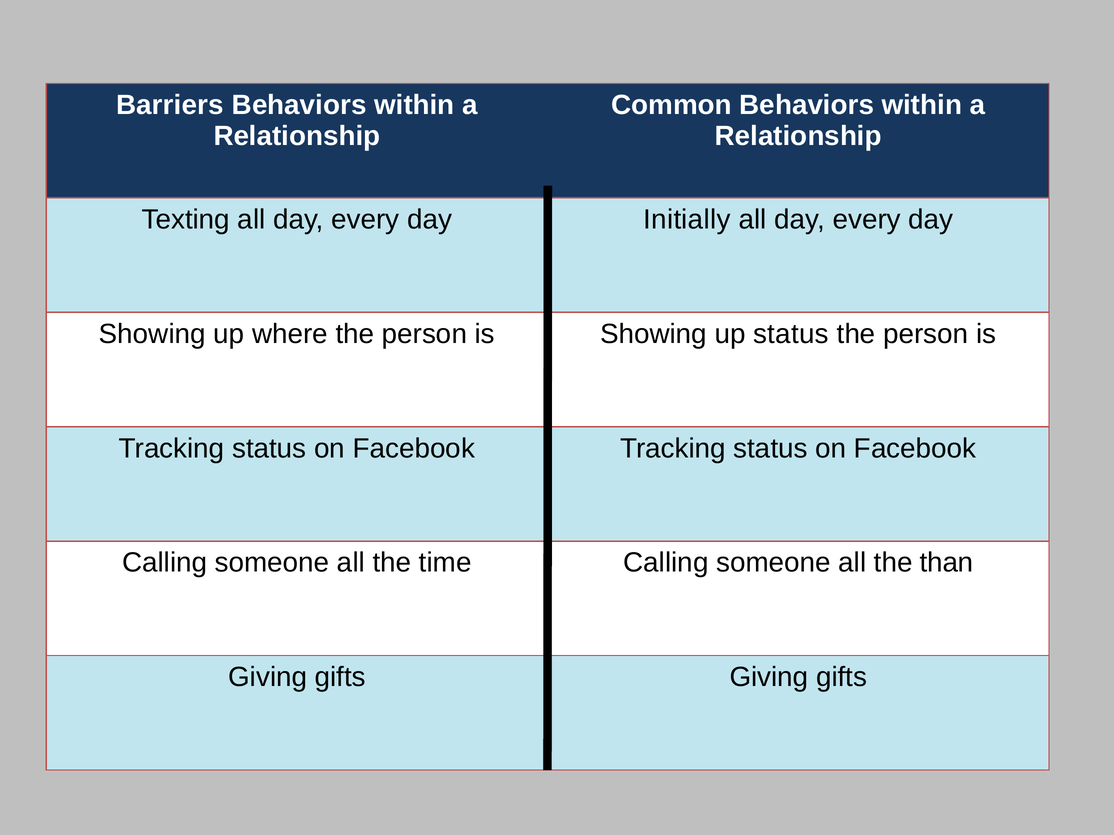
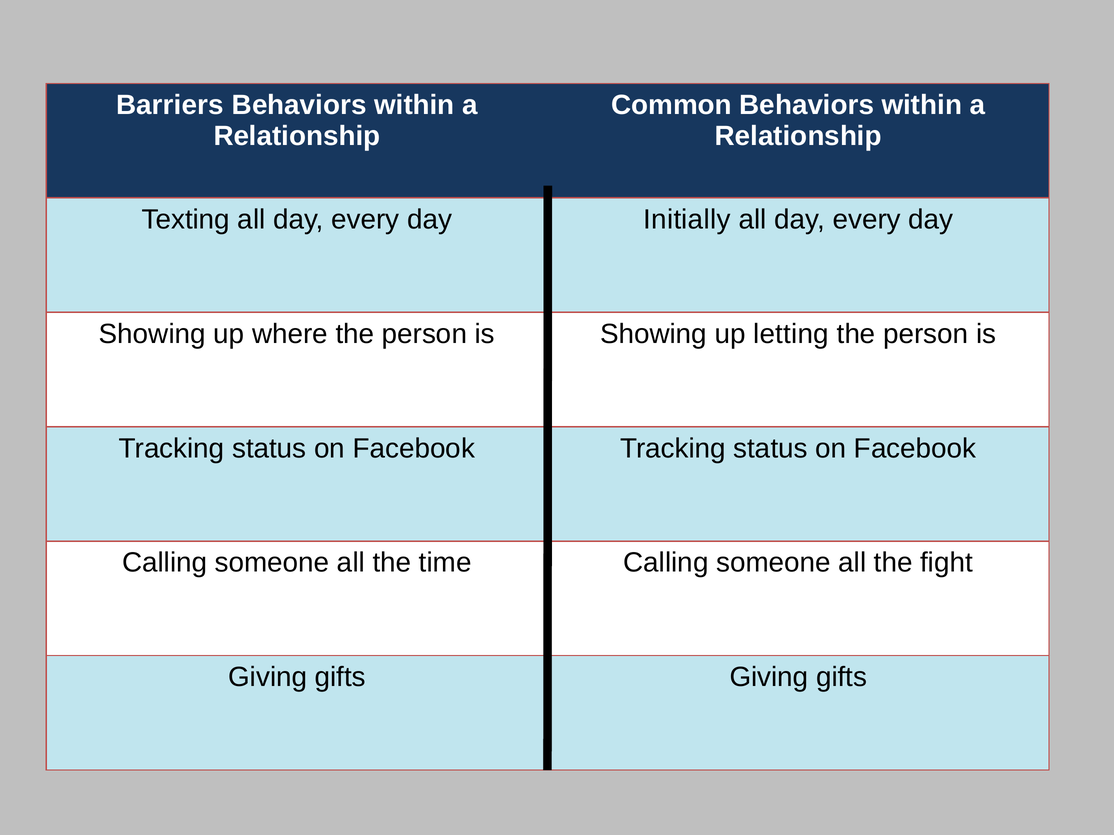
up status: status -> letting (791, 334)
than: than -> fight (947, 563)
